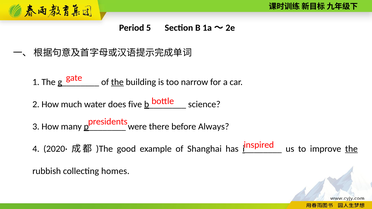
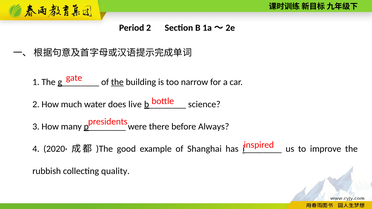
Period 5: 5 -> 2 (149, 28)
five: five -> live (135, 104)
the underline: present -> none (351, 149)
homes: homes -> quality (115, 171)
